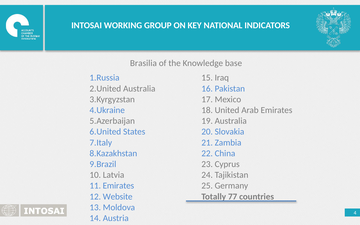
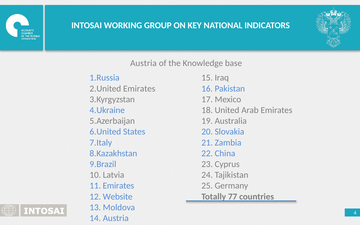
Brasilia: Brasilia -> Austria (143, 63)
Australia: Australia -> Emirates (139, 89)
